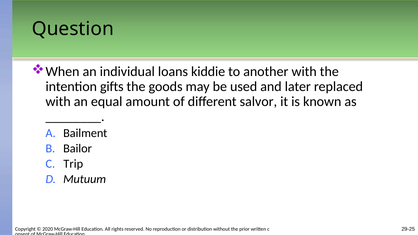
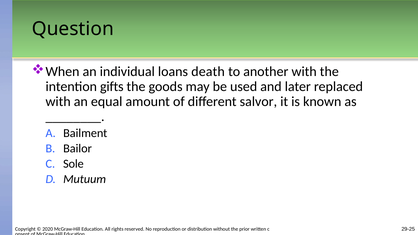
kiddie: kiddie -> death (208, 72)
Trip: Trip -> Sole (73, 164)
